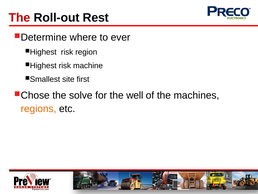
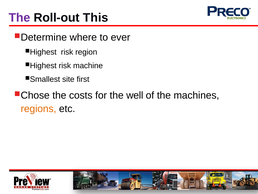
The colour: red -> purple (19, 18)
Rest: Rest -> This (96, 18)
solve: solve -> costs (81, 95)
